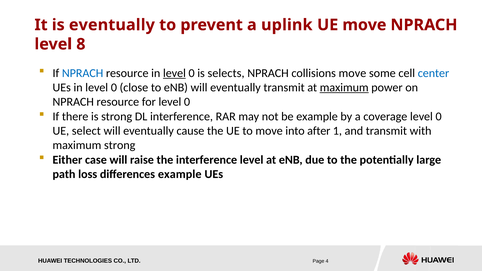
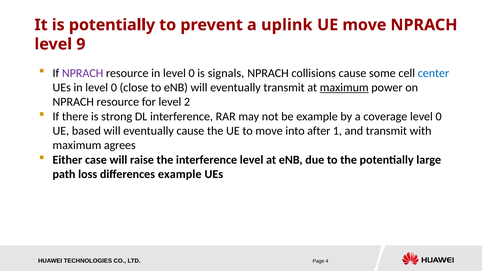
is eventually: eventually -> potentially (112, 25)
8: 8 -> 9 (81, 44)
NPRACH colour: blue -> purple (83, 73)
level underline: present -> none (174, 73)
selects: selects -> signals (226, 73)
collisions move: move -> cause (352, 73)
for level 0: 0 -> 2 (187, 102)
select: select -> based (86, 131)
maximum strong: strong -> agrees (120, 145)
